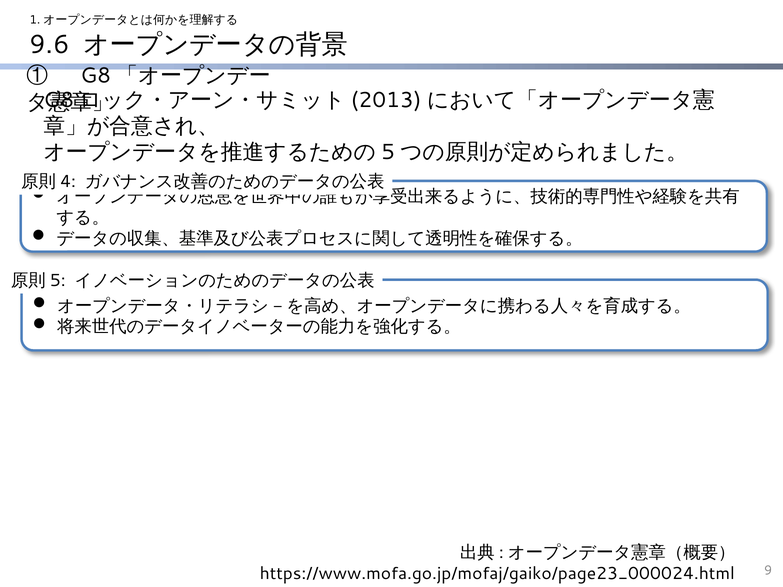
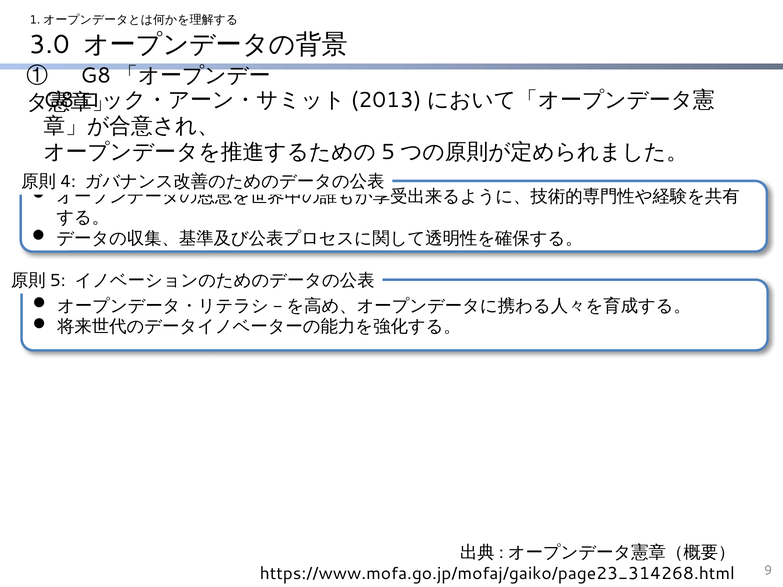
9.6: 9.6 -> 3.0 (50, 45)
https://www.mofa.go.jp/mofaj/gaiko/page23_000024.html: https://www.mofa.go.jp/mofaj/gaiko/page23_000024.html -> https://www.mofa.go.jp/mofaj/gaiko/page23_314268.html (497, 574)
